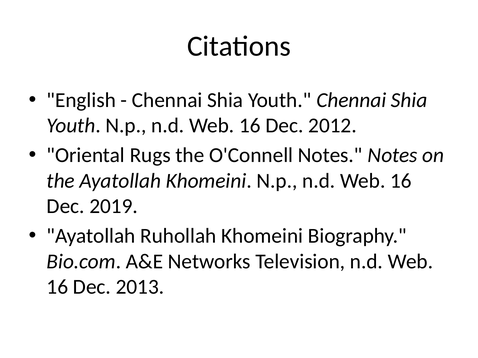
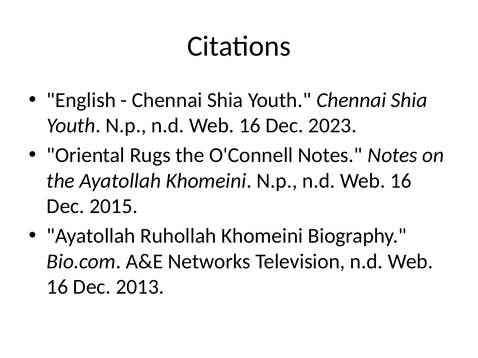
2012: 2012 -> 2023 (333, 126)
2019: 2019 -> 2015 (114, 207)
